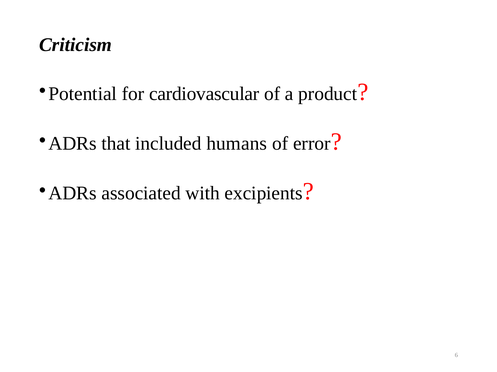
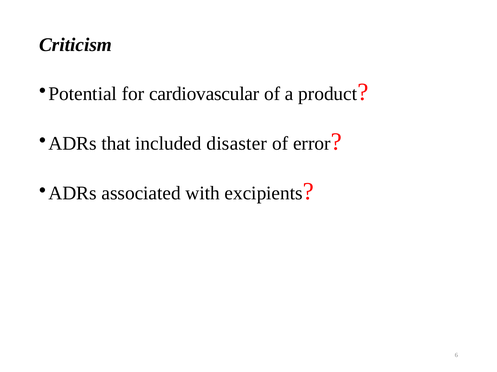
humans: humans -> disaster (237, 144)
